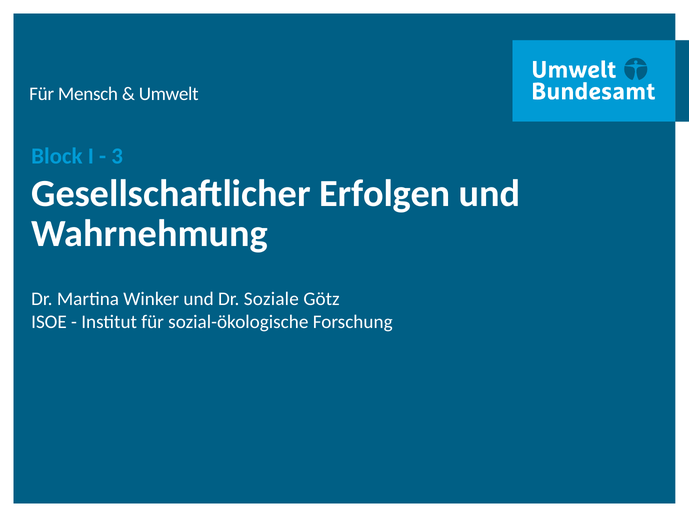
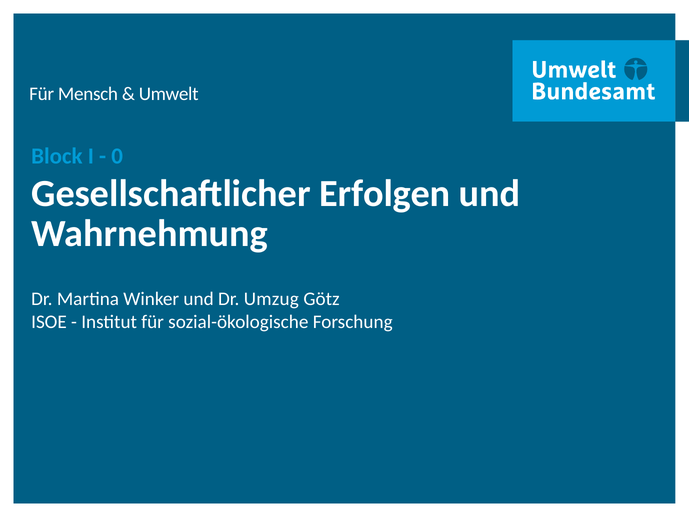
3: 3 -> 0 (117, 156)
Soziale: Soziale -> Umzug (271, 299)
